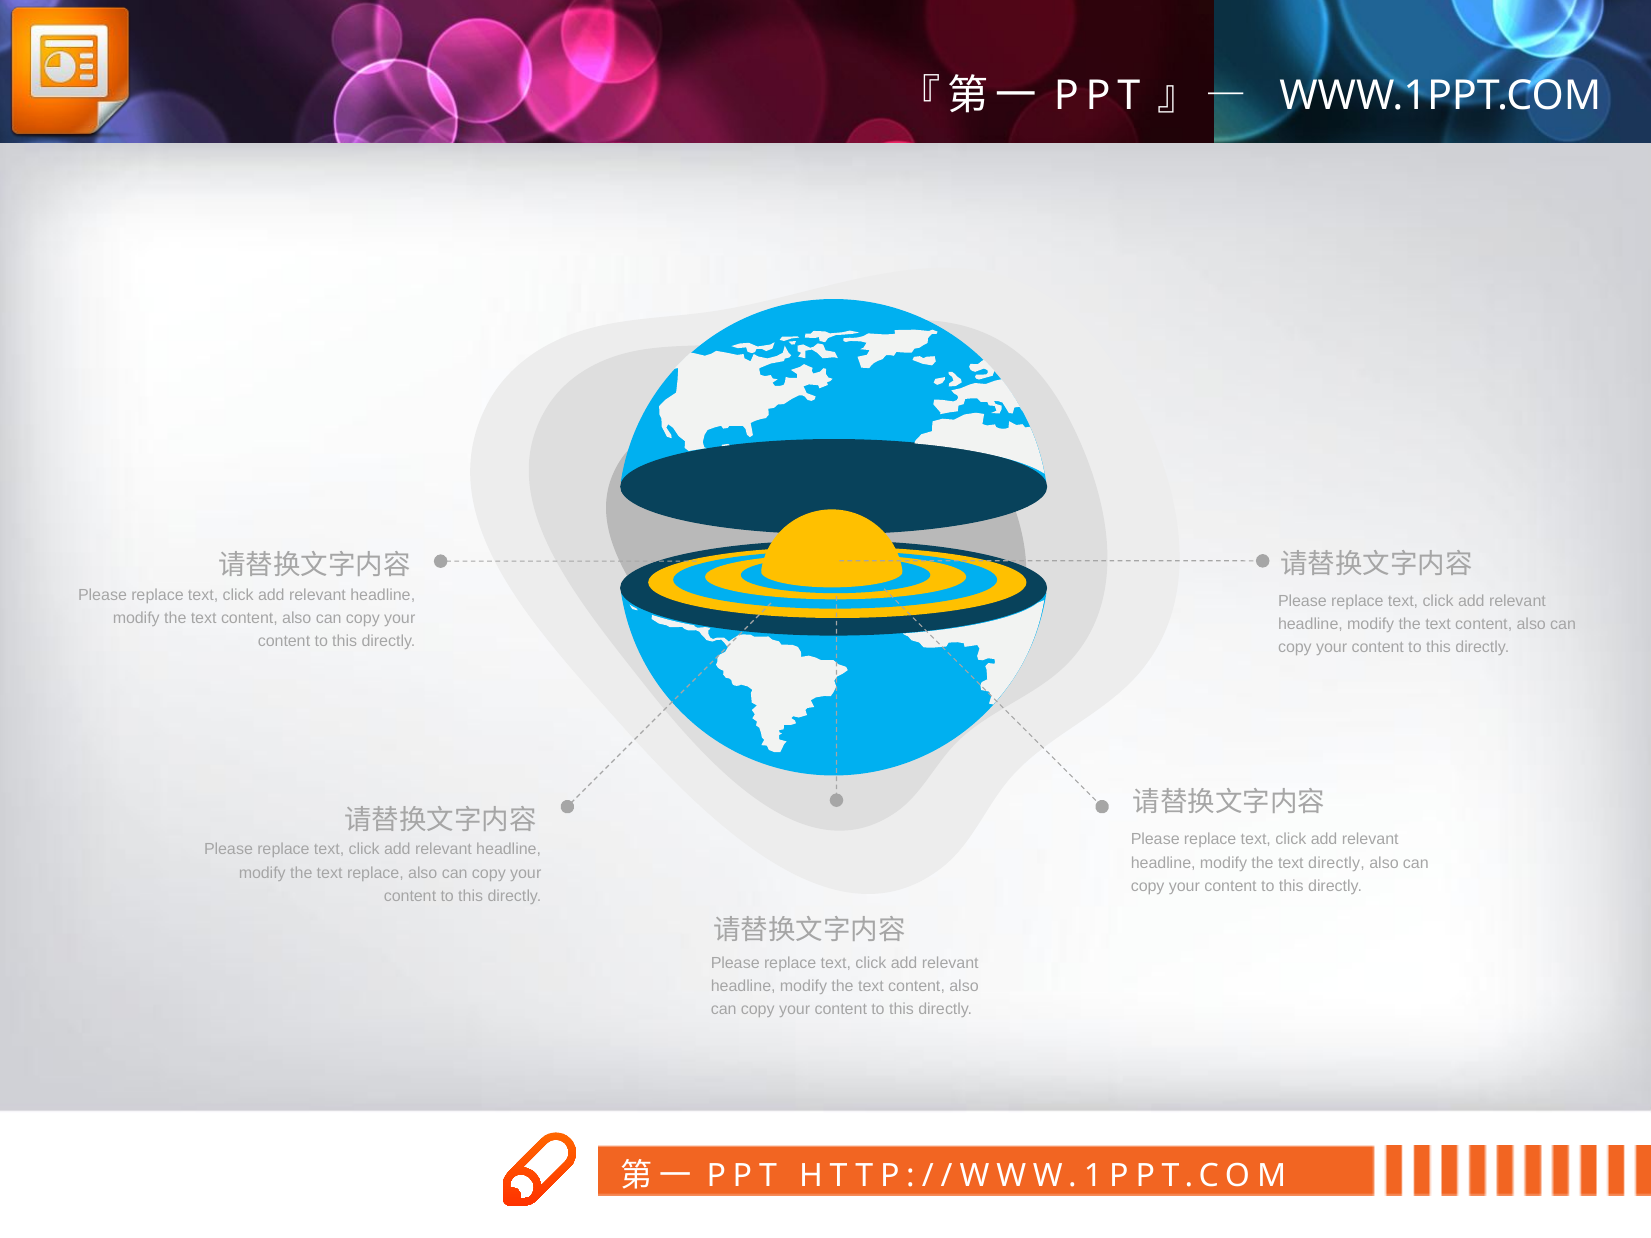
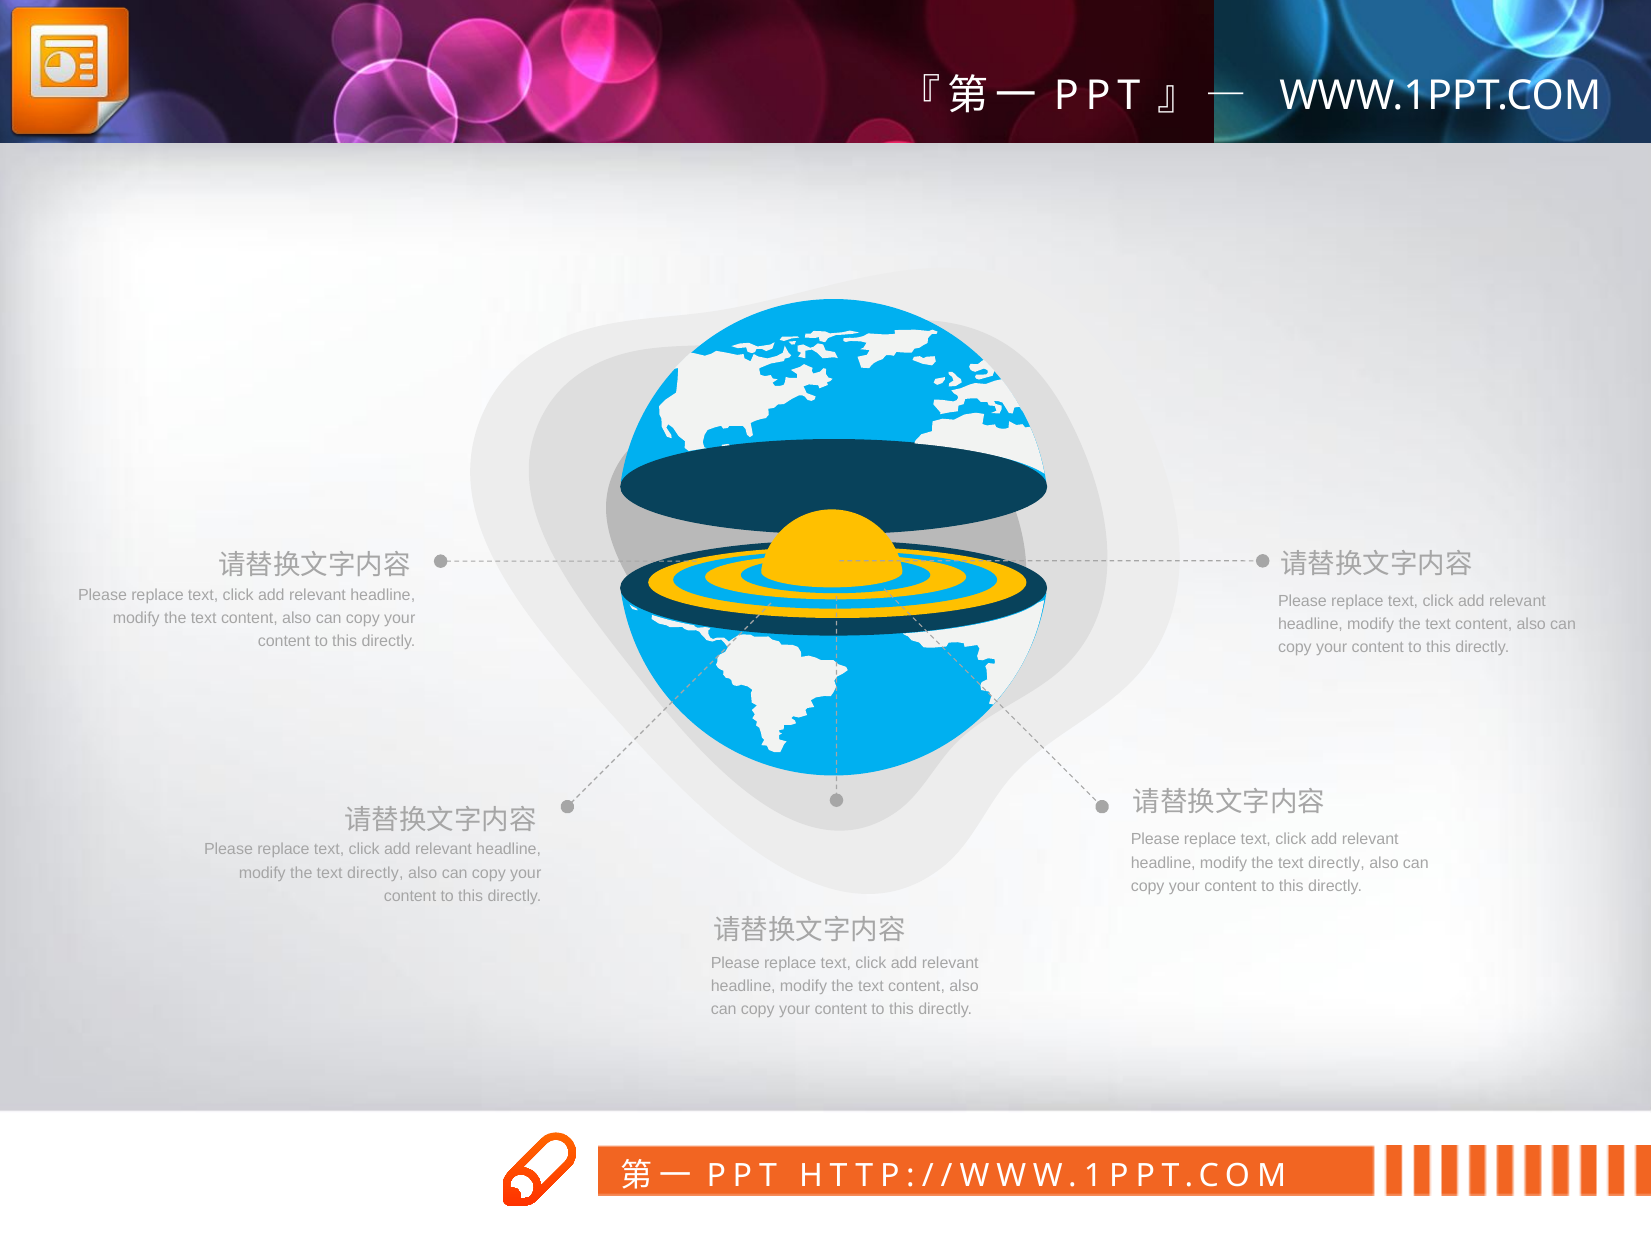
replace: replace -> directly (375, 873)
